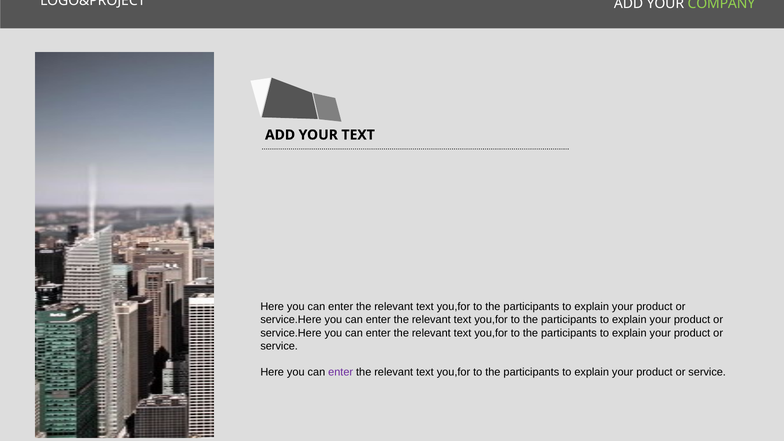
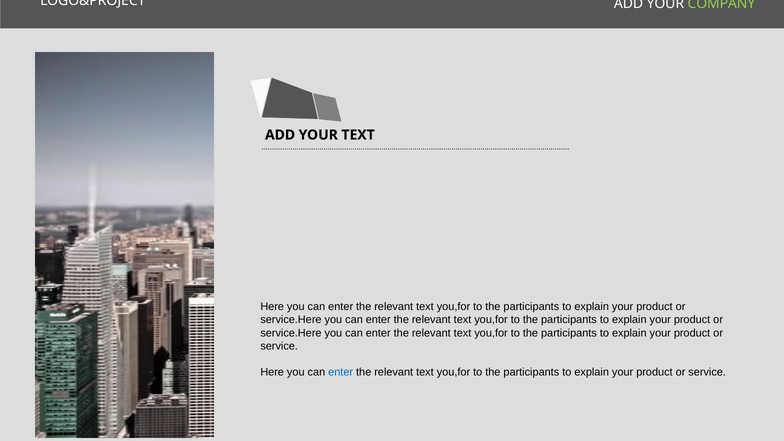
enter colour: purple -> blue (341, 372)
